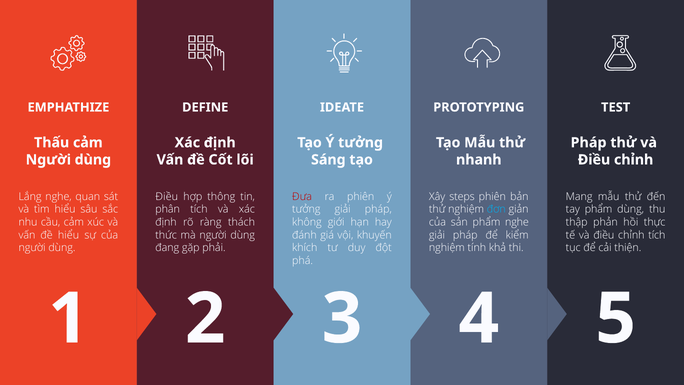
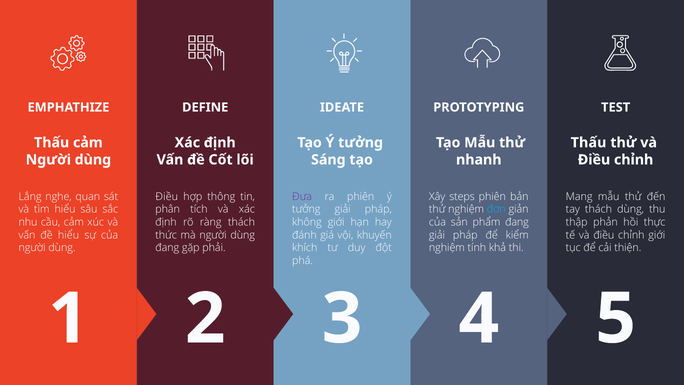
Pháp: Pháp -> Thấu (589, 143)
Đưa colour: red -> purple (302, 197)
tay phẩm: phẩm -> thách (598, 209)
phẩm nghe: nghe -> đang (517, 222)
chỉnh tích: tích -> giới (657, 235)
